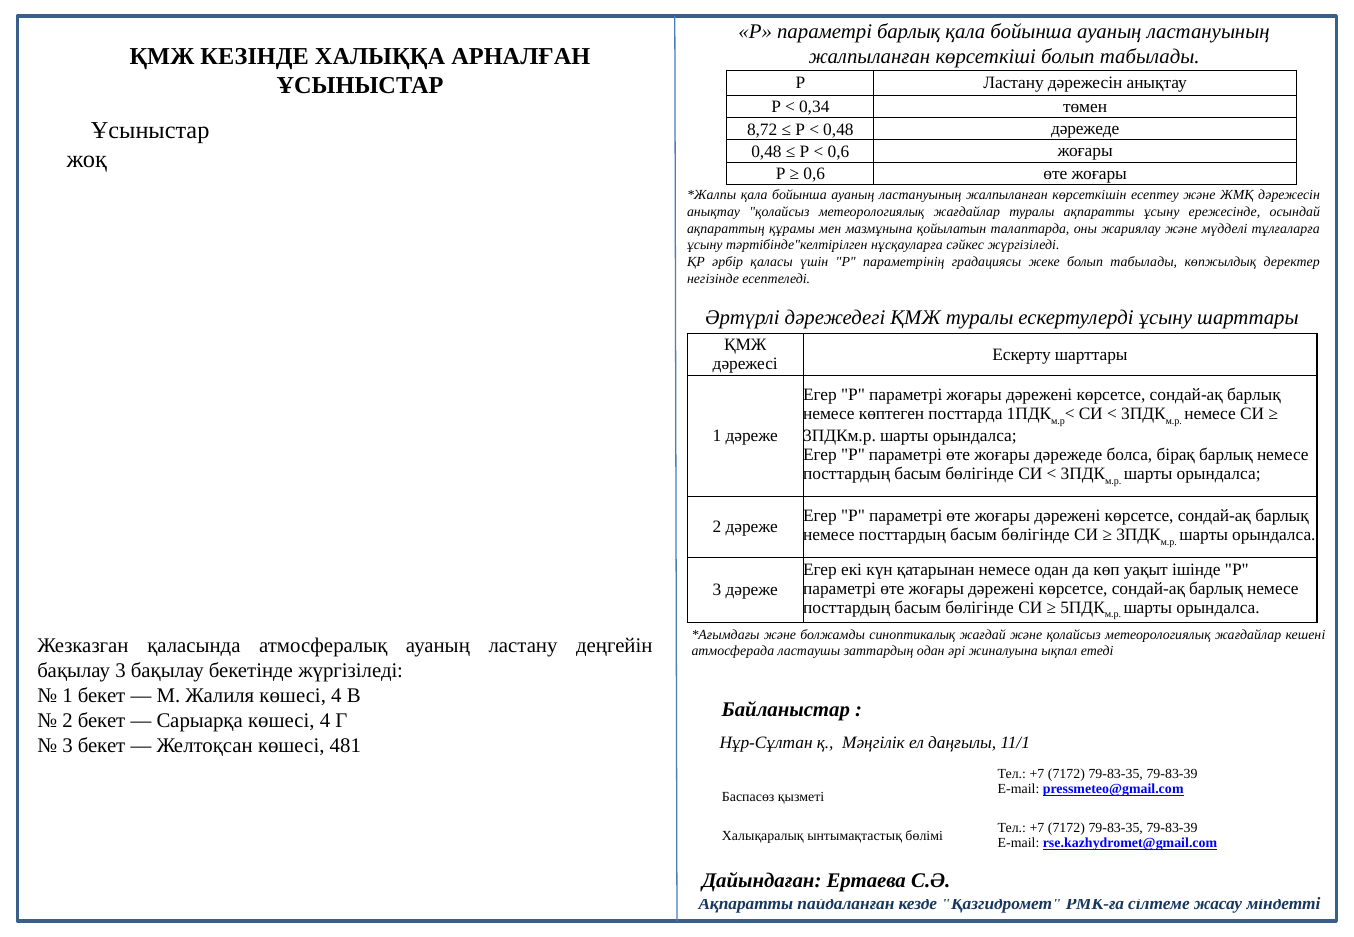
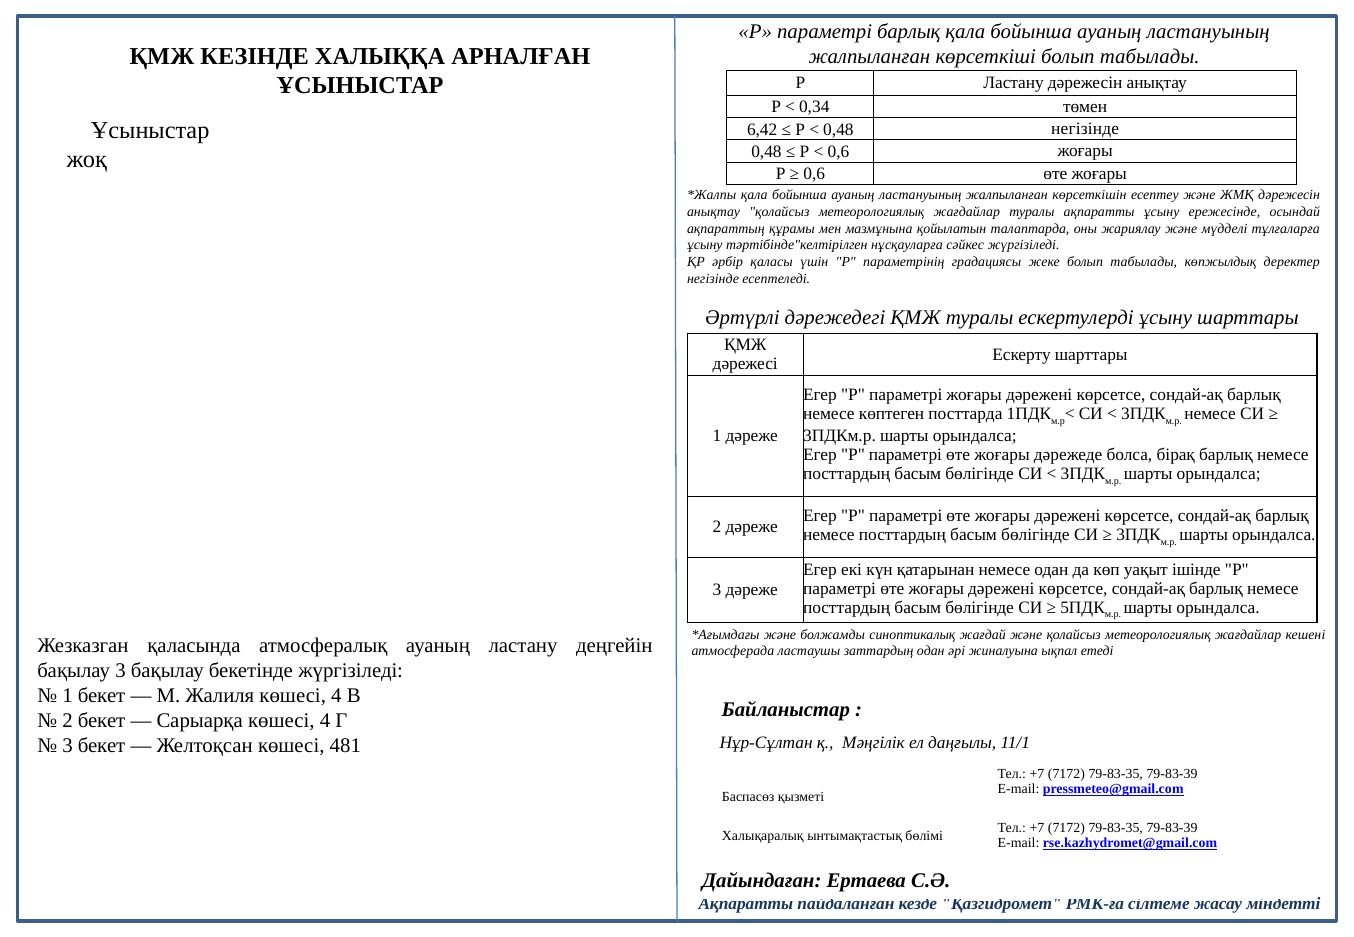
8,72: 8,72 -> 6,42 (762, 129)
0,48 дәрежеде: дәрежеде -> негізінде (1085, 129)
